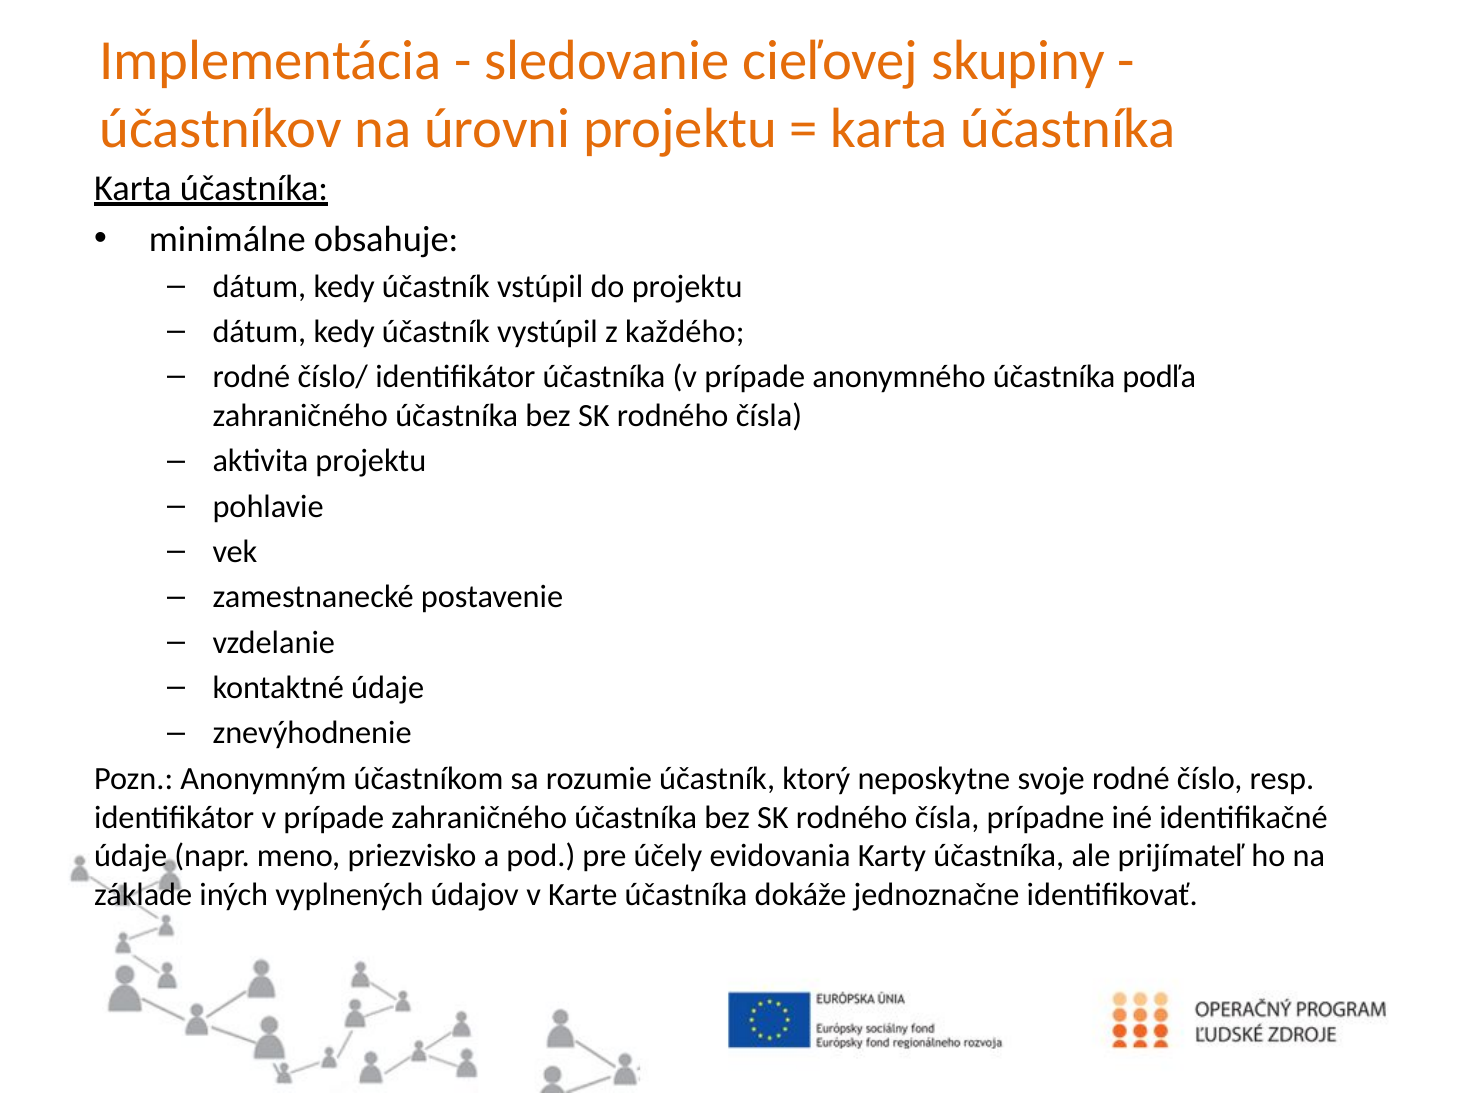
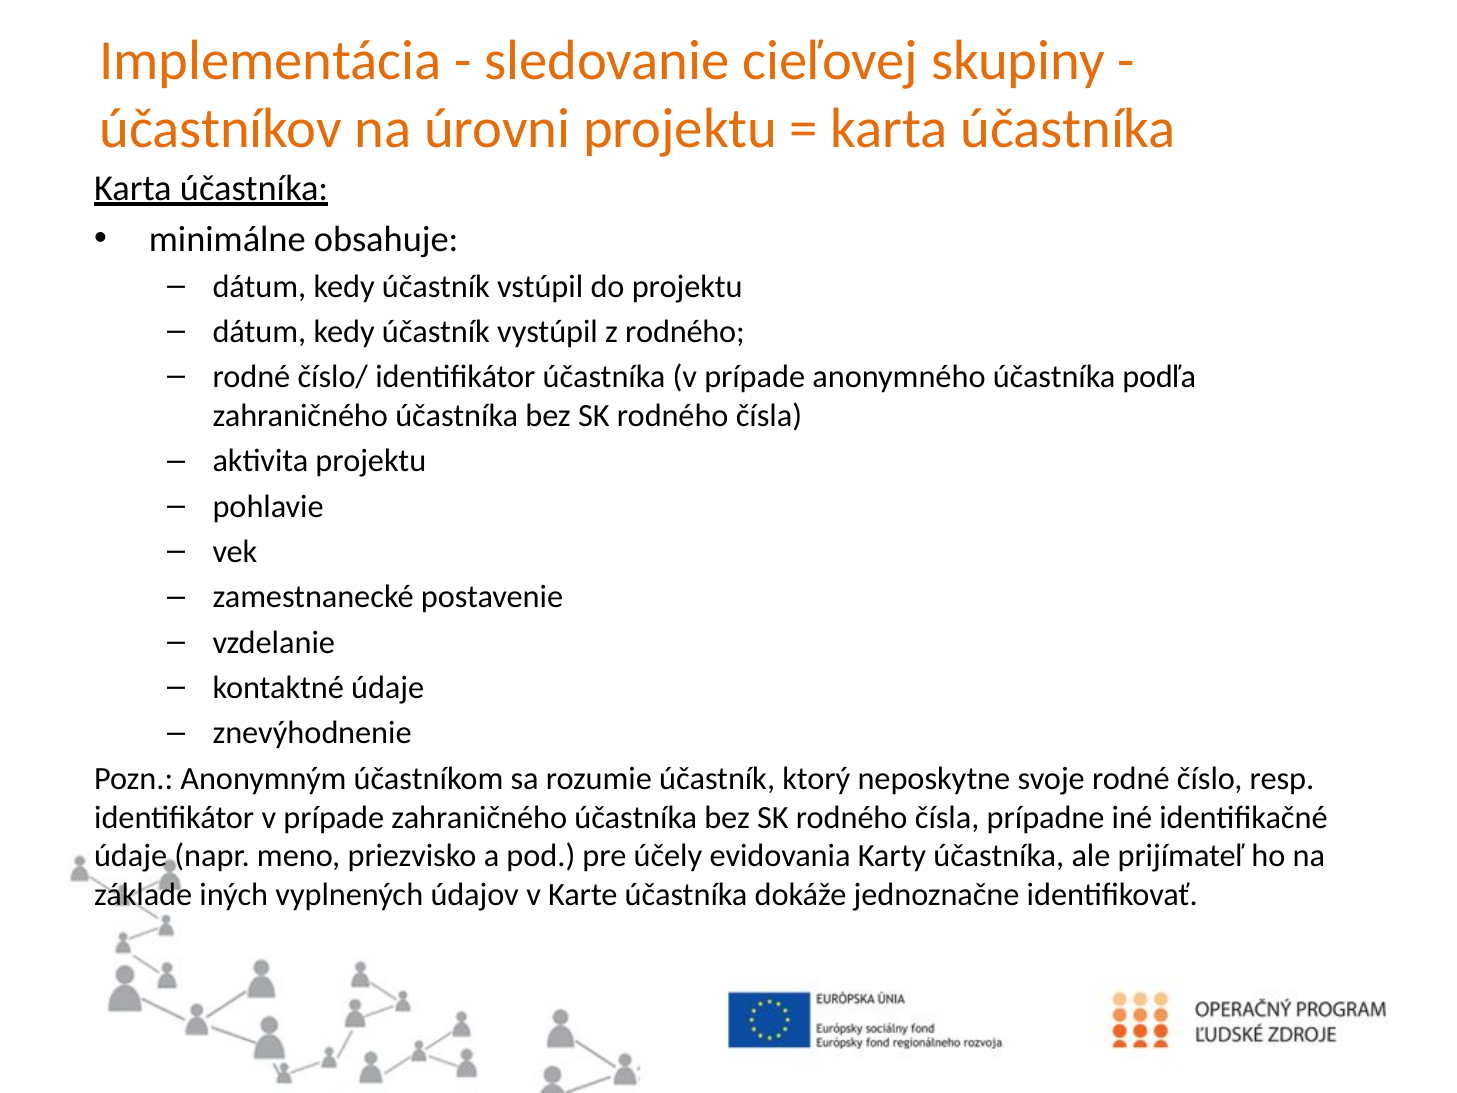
z každého: každého -> rodného (685, 332)
